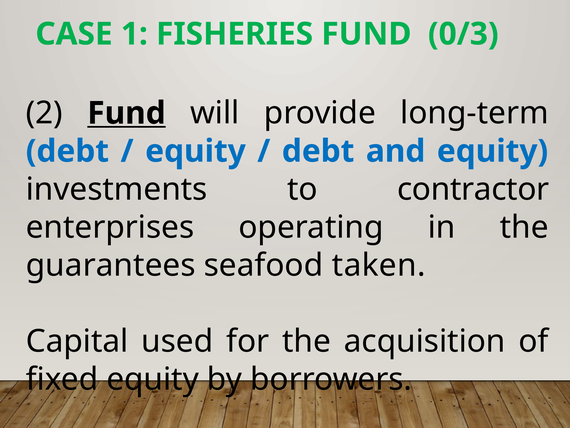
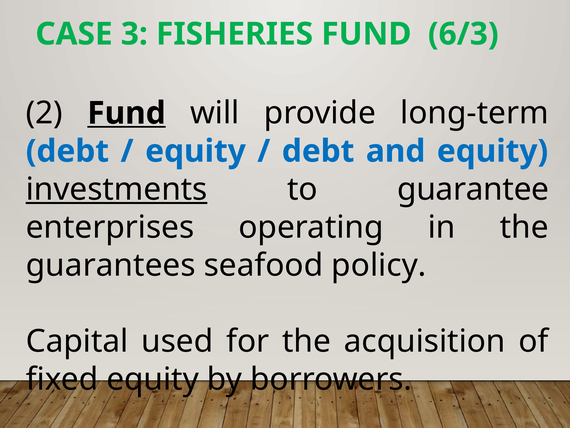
1: 1 -> 3 (134, 34)
0/3: 0/3 -> 6/3 (463, 34)
investments underline: none -> present (117, 189)
contractor: contractor -> guarantee (473, 189)
taken: taken -> policy (379, 265)
